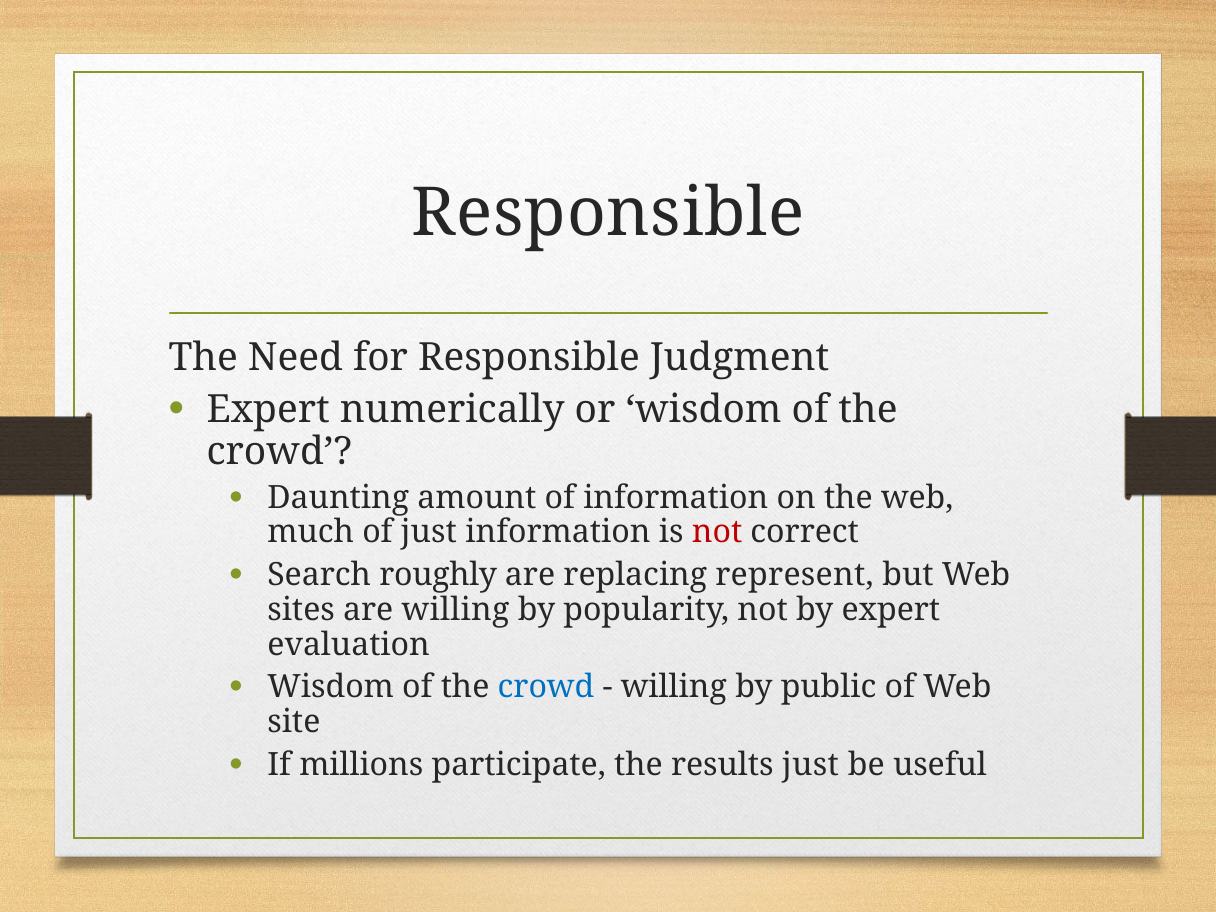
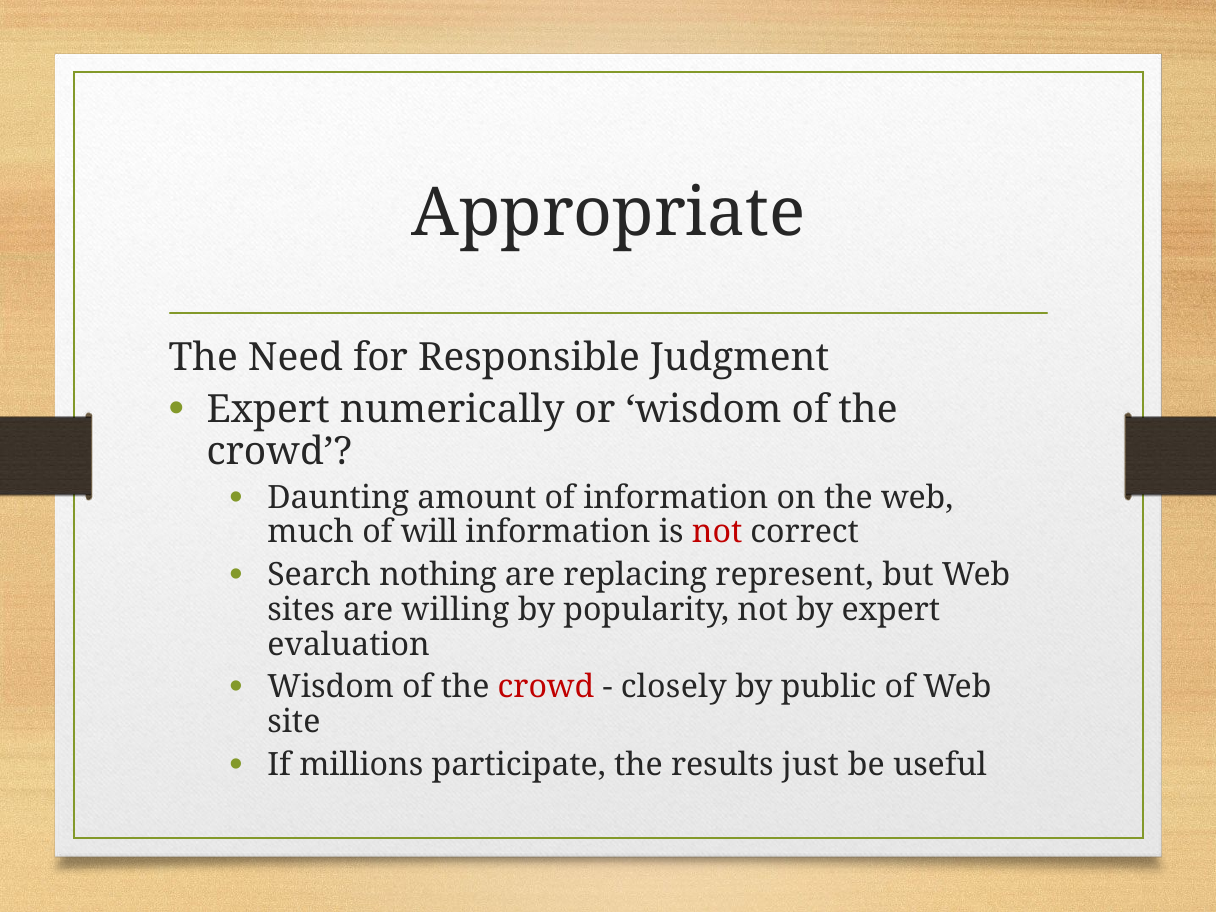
Responsible: Responsible -> Appropriate (609, 213)
of just: just -> will (429, 532)
roughly: roughly -> nothing (438, 575)
crowd colour: blue -> red (546, 687)
willing: willing -> closely (674, 687)
